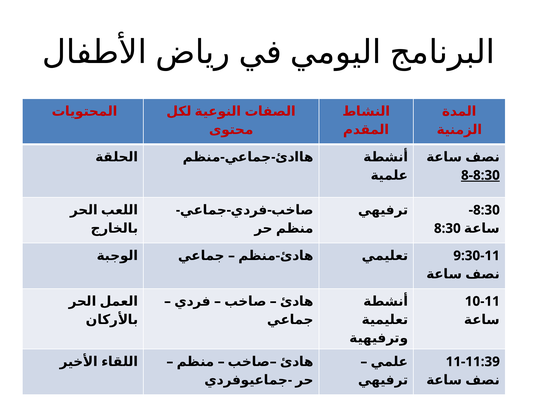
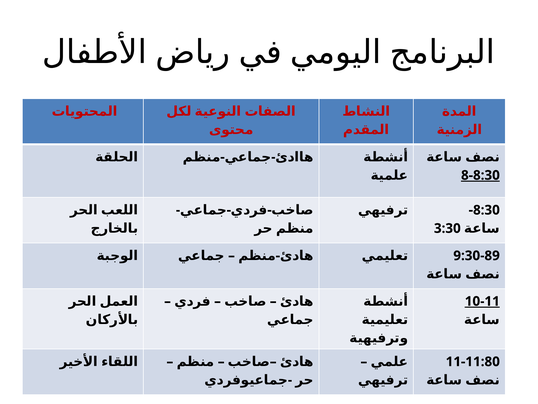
8:30: 8:30 -> 3:30 (447, 228)
9:30-11: 9:30-11 -> 9:30-89 (477, 255)
10-11 underline: none -> present (482, 301)
11-11:39: 11-11:39 -> 11-11:80 (473, 361)
